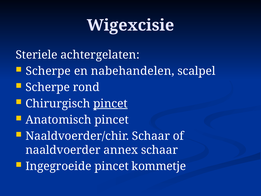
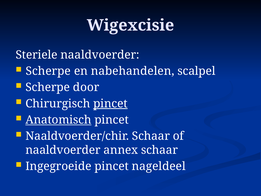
Steriele achtergelaten: achtergelaten -> naaldvoerder (100, 55)
rond: rond -> door (86, 87)
Anatomisch underline: none -> present (58, 120)
kommetje: kommetje -> nageldeel (159, 166)
